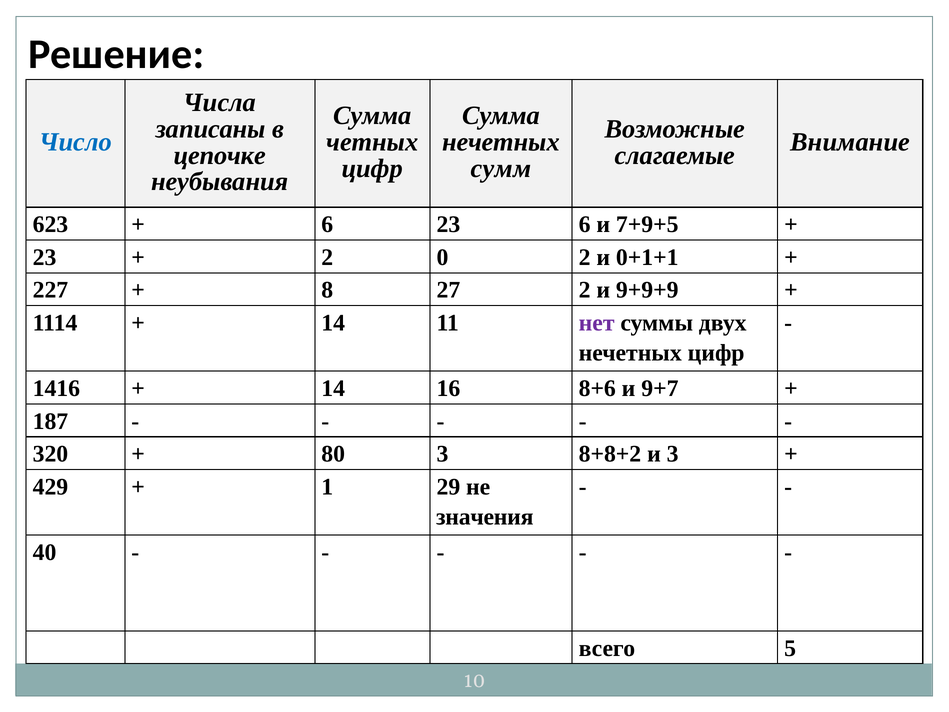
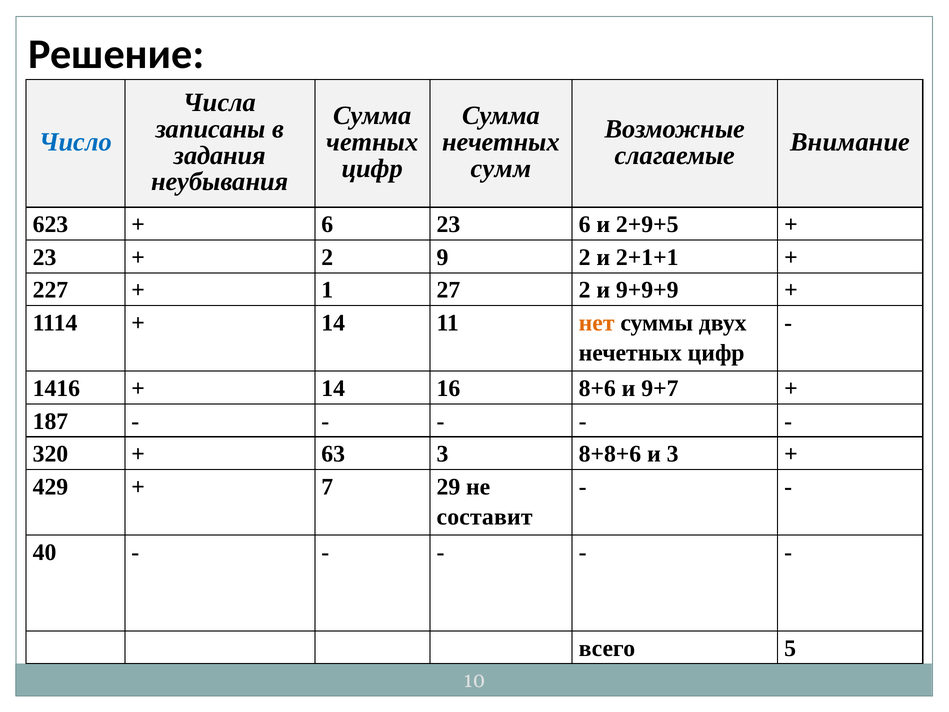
цепочке: цепочке -> задания (220, 155)
7+9+5: 7+9+5 -> 2+9+5 (647, 224)
0: 0 -> 9 (442, 257)
0+1+1: 0+1+1 -> 2+1+1 (647, 257)
8: 8 -> 1 (327, 290)
нет colour: purple -> orange (597, 323)
80: 80 -> 63 (333, 454)
8+8+2: 8+8+2 -> 8+8+6 (610, 454)
1: 1 -> 7 (327, 487)
значения: значения -> составит (485, 517)
